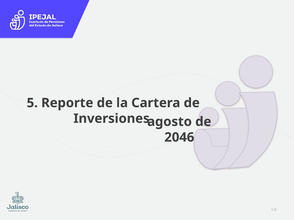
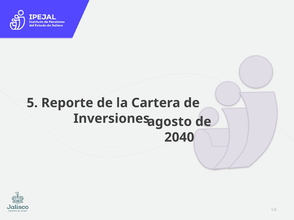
2046: 2046 -> 2040 (179, 138)
